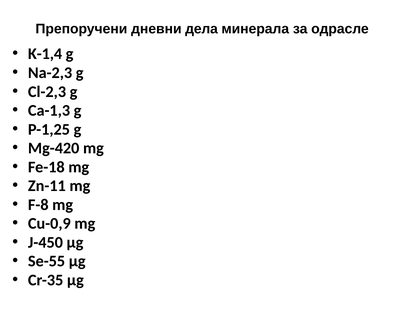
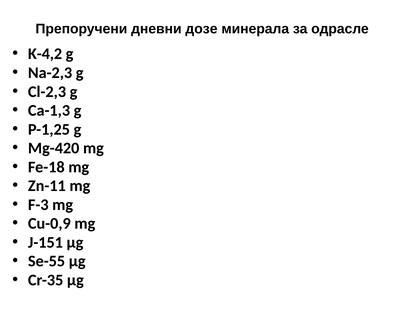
дела: дела -> дозе (201, 29)
K-1,4: K-1,4 -> K-4,2 (45, 54)
F-8: F-8 -> F-3 (38, 205)
J-450: J-450 -> J-151 (45, 242)
